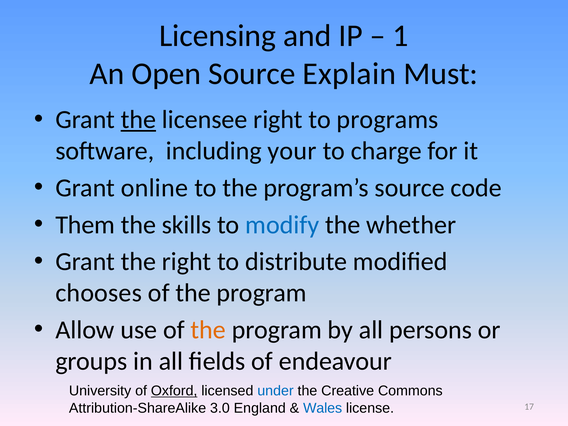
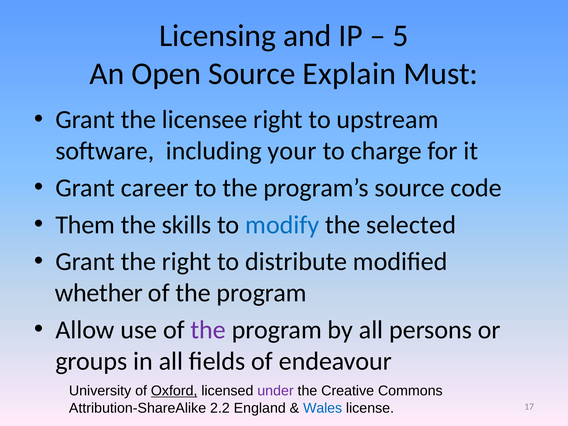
1: 1 -> 5 (400, 36)
the underline: present -> none (138, 120)
programs: programs -> upstream (388, 120)
online: online -> career (155, 188)
whether: whether -> selected (411, 225)
chooses: chooses -> whether (99, 293)
the colour: orange -> purple (208, 330)
under colour: blue -> purple (276, 391)
3.0: 3.0 -> 2.2 (220, 408)
